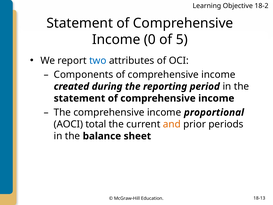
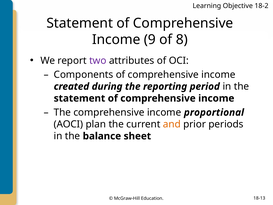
0: 0 -> 9 (150, 40)
5: 5 -> 8 (182, 40)
two colour: blue -> purple (98, 60)
total: total -> plan (96, 124)
